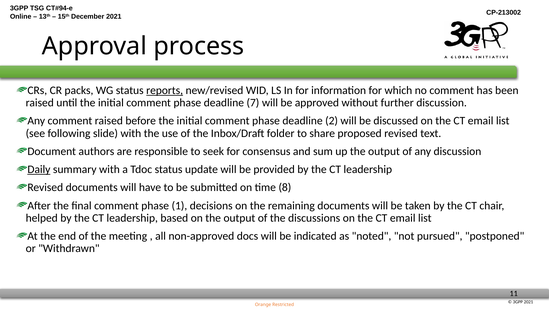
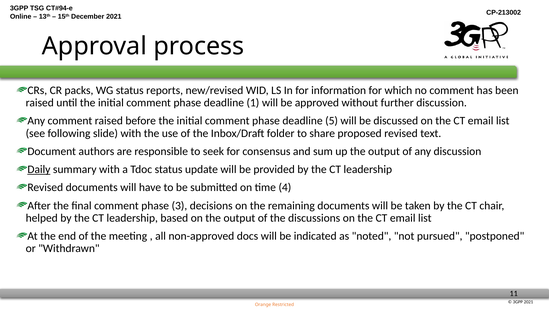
reports underline: present -> none (165, 90)
7: 7 -> 1 (253, 103)
2: 2 -> 5 (332, 121)
8: 8 -> 4 (285, 187)
1: 1 -> 3 (179, 205)
